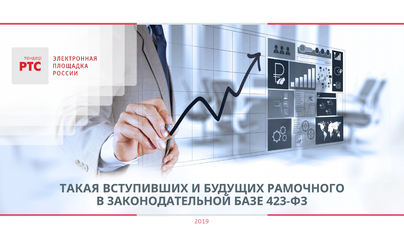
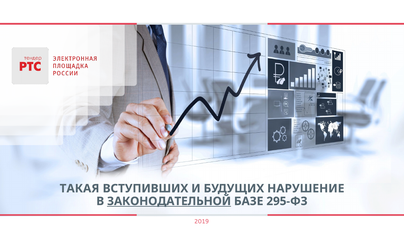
РАМОЧНОГО: РАМОЧНОГО -> НАРУШЕНИЕ (306, 189)
ЗАКОНОДАТЕЛЬНОЙ underline: none -> present (169, 201)
423-ФЗ: 423-ФЗ -> 295-ФЗ (287, 201)
